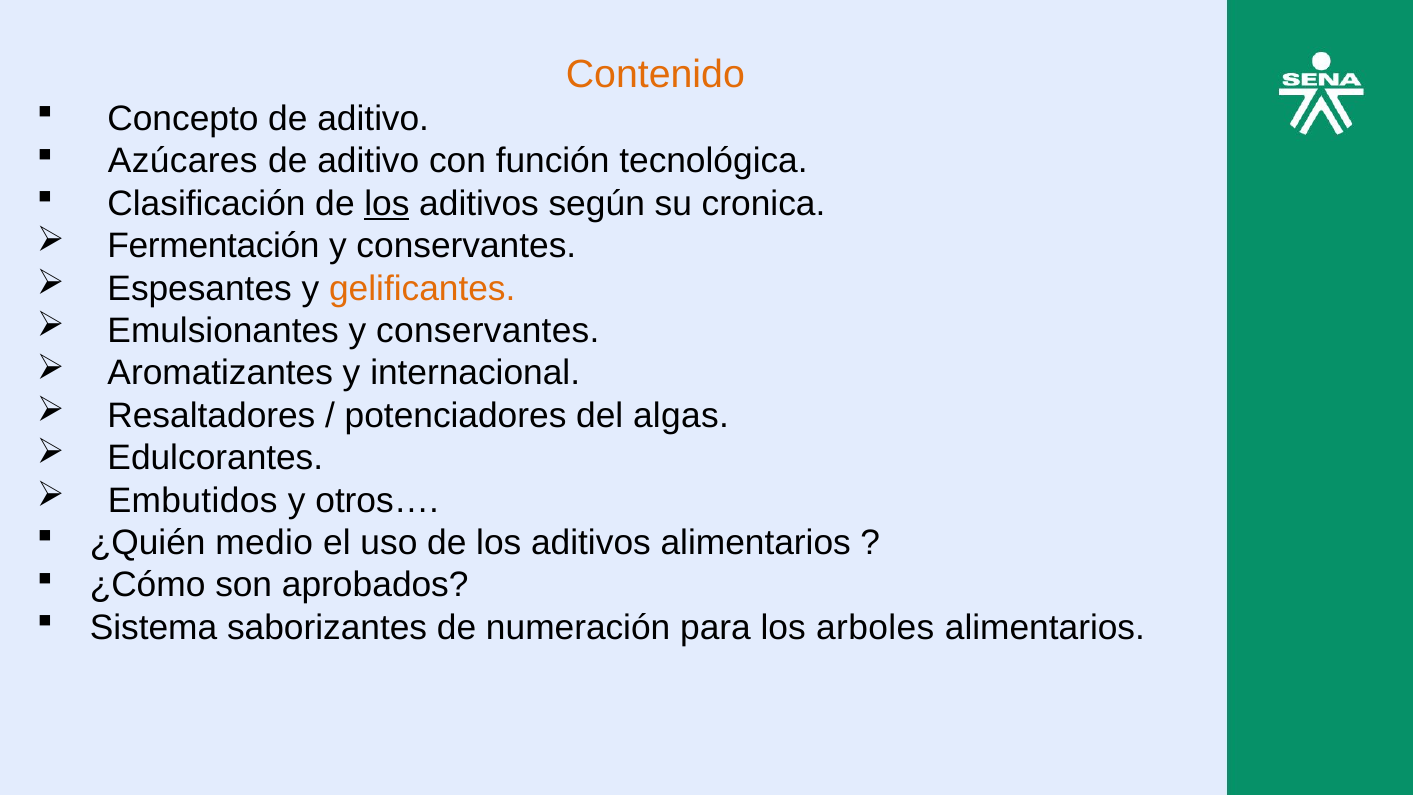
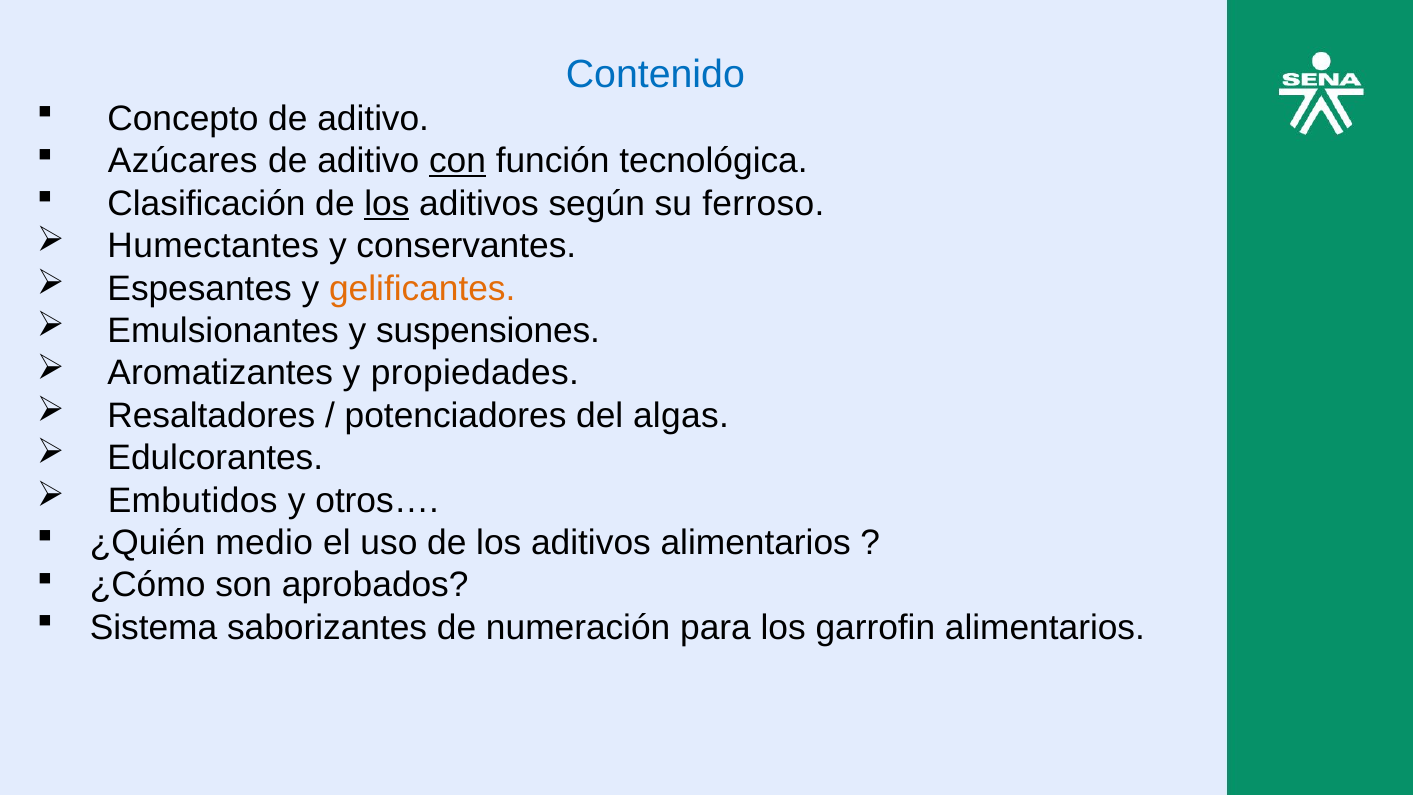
Contenido colour: orange -> blue (655, 74)
con underline: none -> present (458, 161)
cronica: cronica -> ferroso (763, 204)
Fermentación: Fermentación -> Humectantes (213, 246)
Emulsionantes y conservantes: conservantes -> suspensiones (488, 331)
internacional: internacional -> propiedades (475, 373)
arboles: arboles -> garrofin (875, 627)
